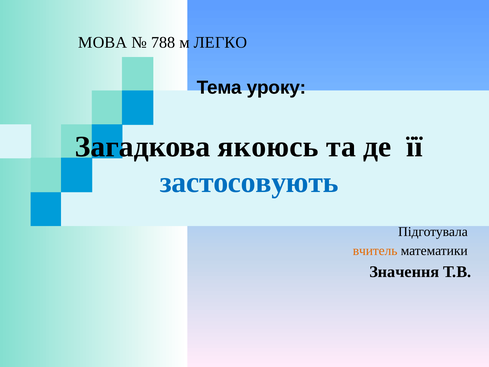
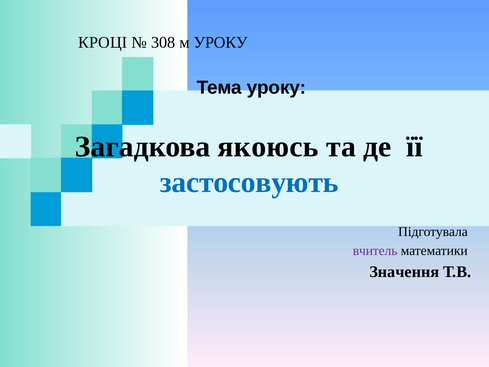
МОВА: МОВА -> КРОЦІ (103, 42)
788: 788 -> 308 (163, 42)
м ЛЕГКО: ЛЕГКО -> УРОКУ (221, 42)
вчитель colour: orange -> purple (375, 250)
